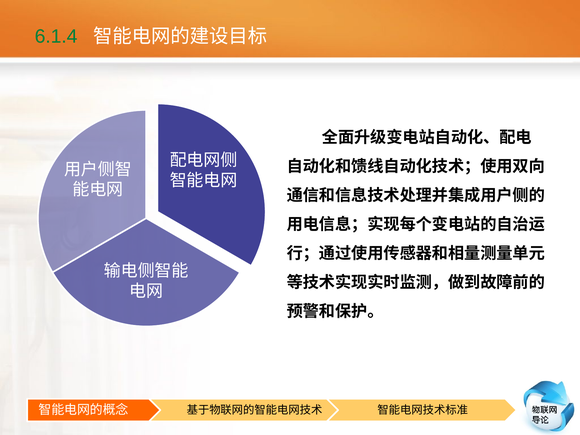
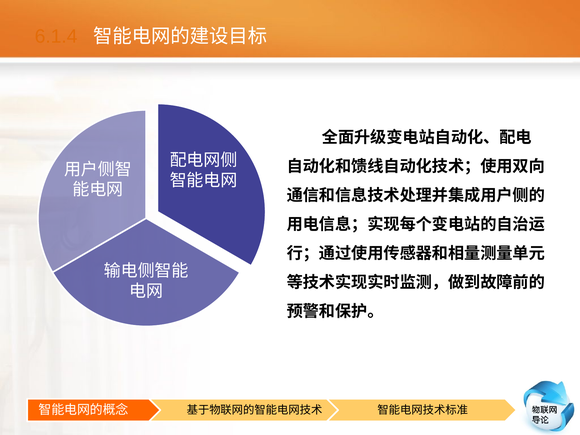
6.1.4 colour: green -> orange (56, 37)
